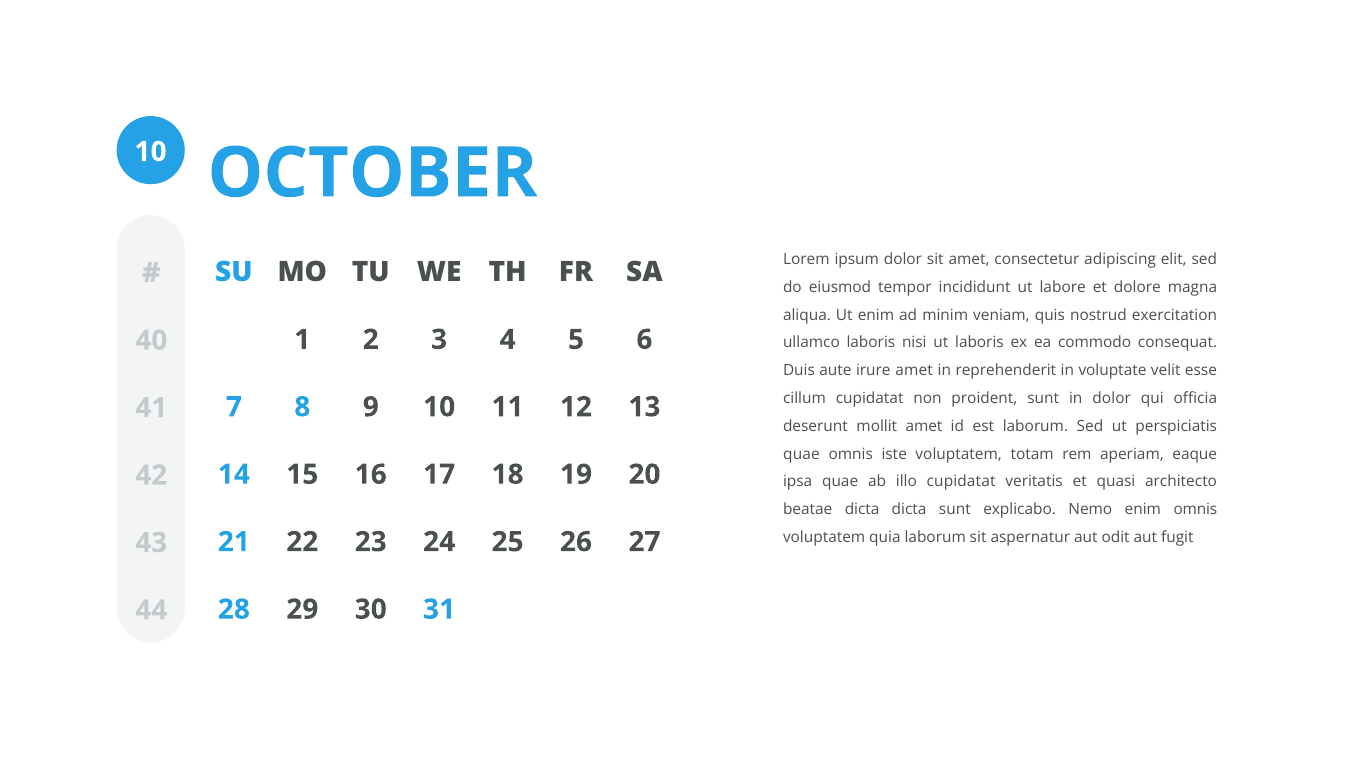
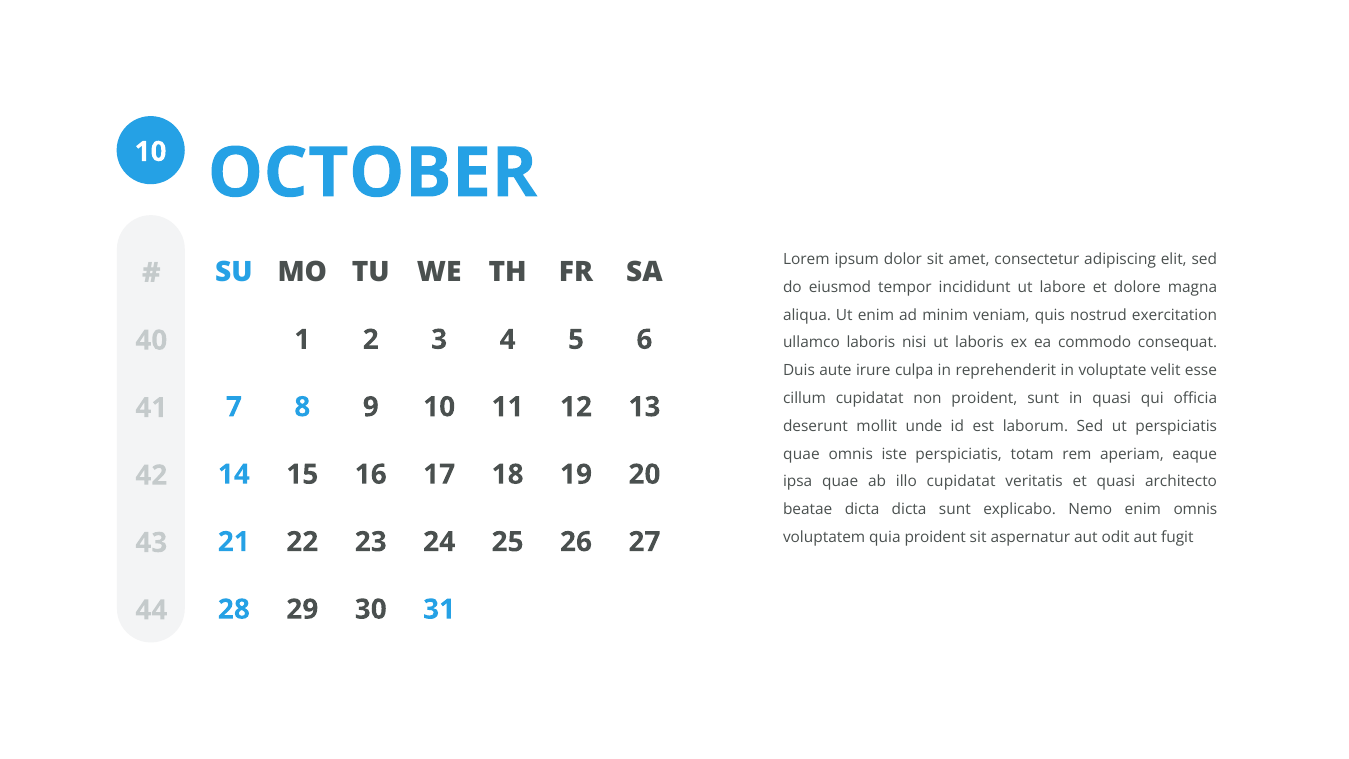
irure amet: amet -> culpa (914, 370)
in dolor: dolor -> quasi (1112, 398)
mollit amet: amet -> unde (924, 426)
iste voluptatem: voluptatem -> perspiciatis (959, 454)
quia laborum: laborum -> proident (935, 537)
